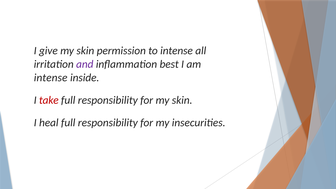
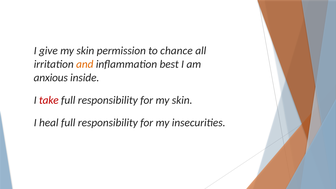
to intense: intense -> chance (176, 51)
and colour: purple -> orange (85, 64)
intense: intense -> anxious (51, 78)
